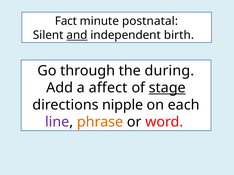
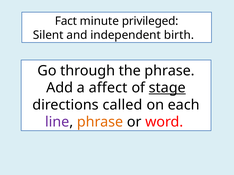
postnatal: postnatal -> privileged (150, 21)
and underline: present -> none (77, 35)
the during: during -> phrase (170, 71)
nipple: nipple -> called (122, 105)
